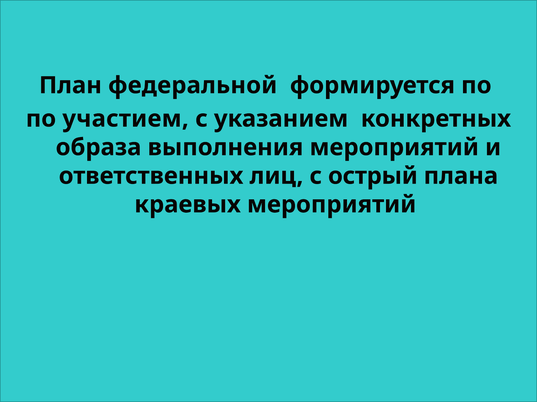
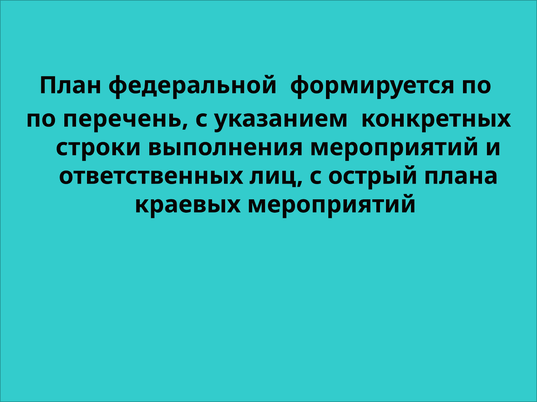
участием: участием -> перечень (126, 119)
образа: образа -> строки (98, 148)
